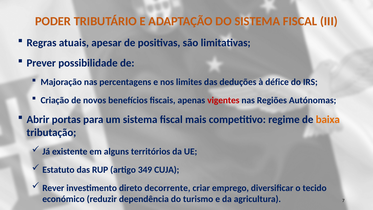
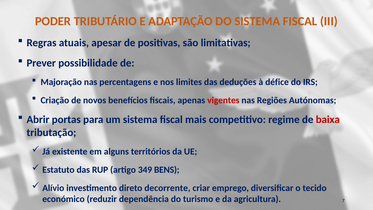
baixa colour: orange -> red (328, 119)
CUJA: CUJA -> BENS (167, 170)
Rever: Rever -> Alívio (53, 188)
